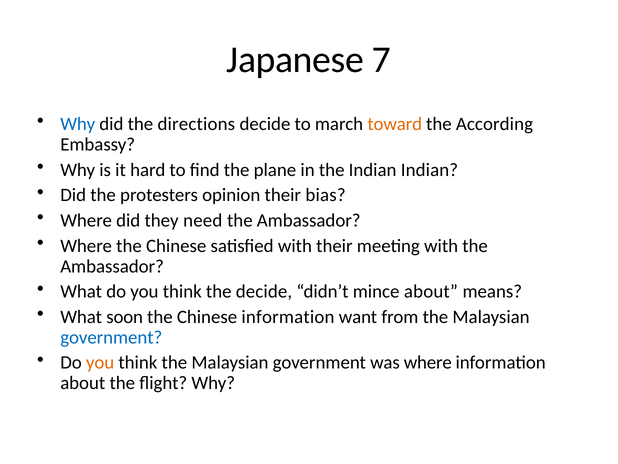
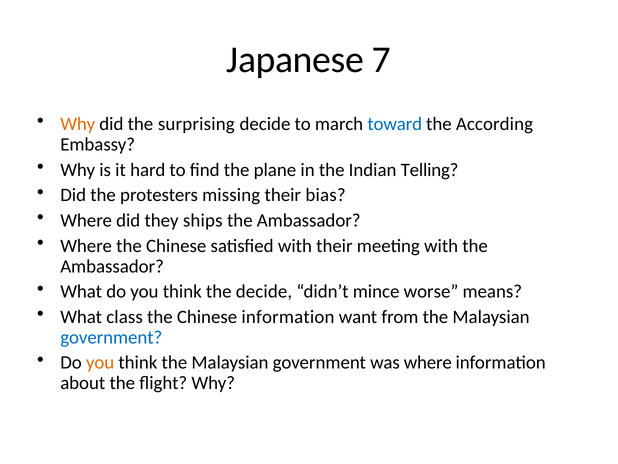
Why colour: blue -> orange (78, 124)
directions: directions -> surprising (196, 124)
toward colour: orange -> blue (395, 124)
Indian Indian: Indian -> Telling (430, 170)
opinion: opinion -> missing (231, 195)
need: need -> ships (203, 220)
mince about: about -> worse (431, 291)
soon: soon -> class (125, 317)
